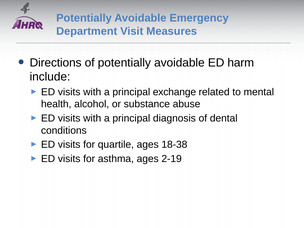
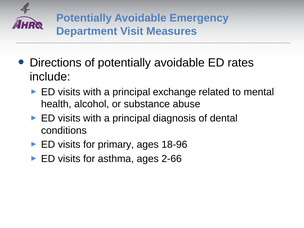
harm: harm -> rates (241, 63)
quartile: quartile -> primary (116, 145)
18-38: 18-38 -> 18-96 (174, 145)
2-19: 2-19 -> 2-66 (172, 159)
